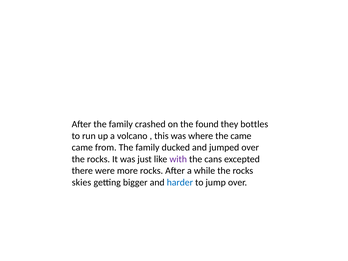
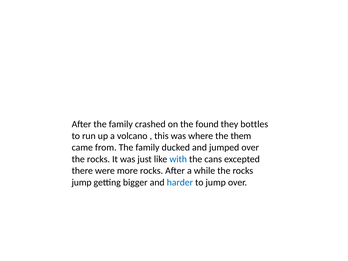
the came: came -> them (241, 136)
with colour: purple -> blue (178, 159)
skies: skies -> jump (82, 182)
